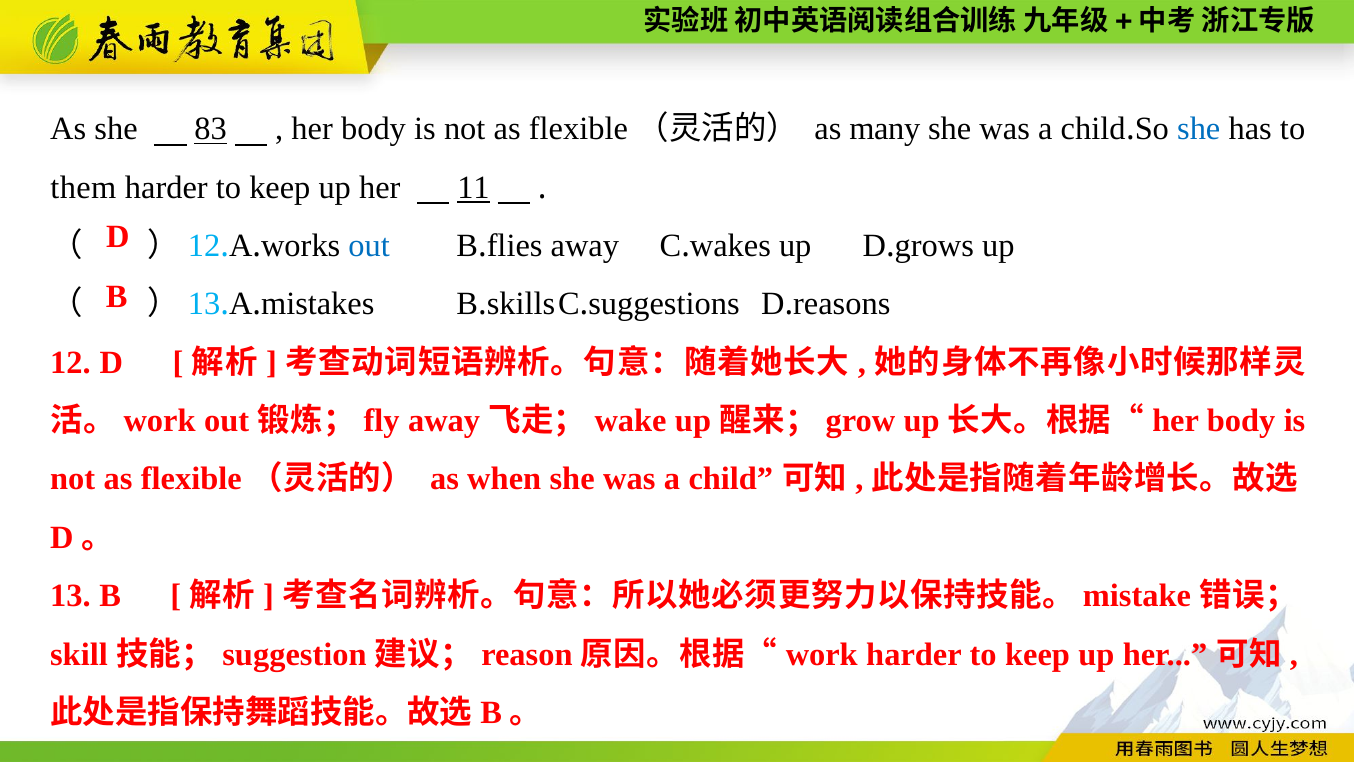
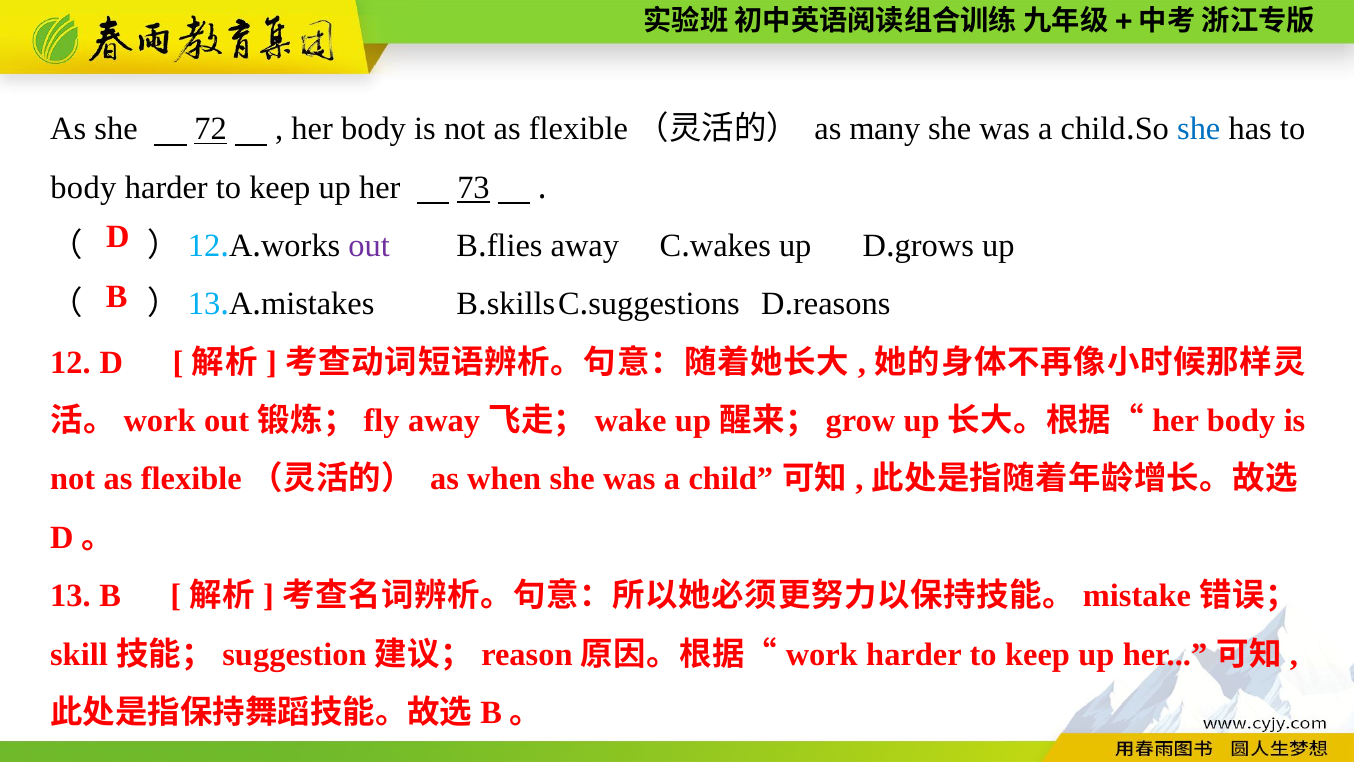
83: 83 -> 72 (211, 129)
them: them -> body (83, 187)
11: 11 -> 73 (473, 187)
out colour: blue -> purple (369, 246)
